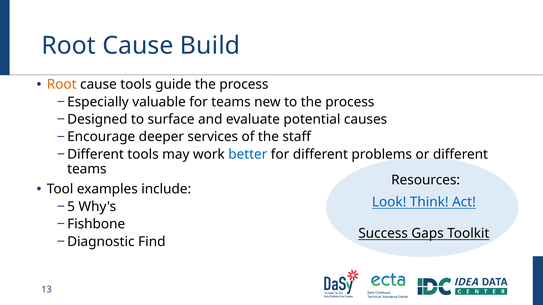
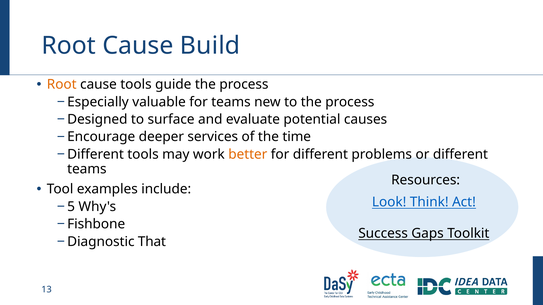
staff: staff -> time (297, 137)
better colour: blue -> orange (248, 154)
Find: Find -> That (152, 242)
